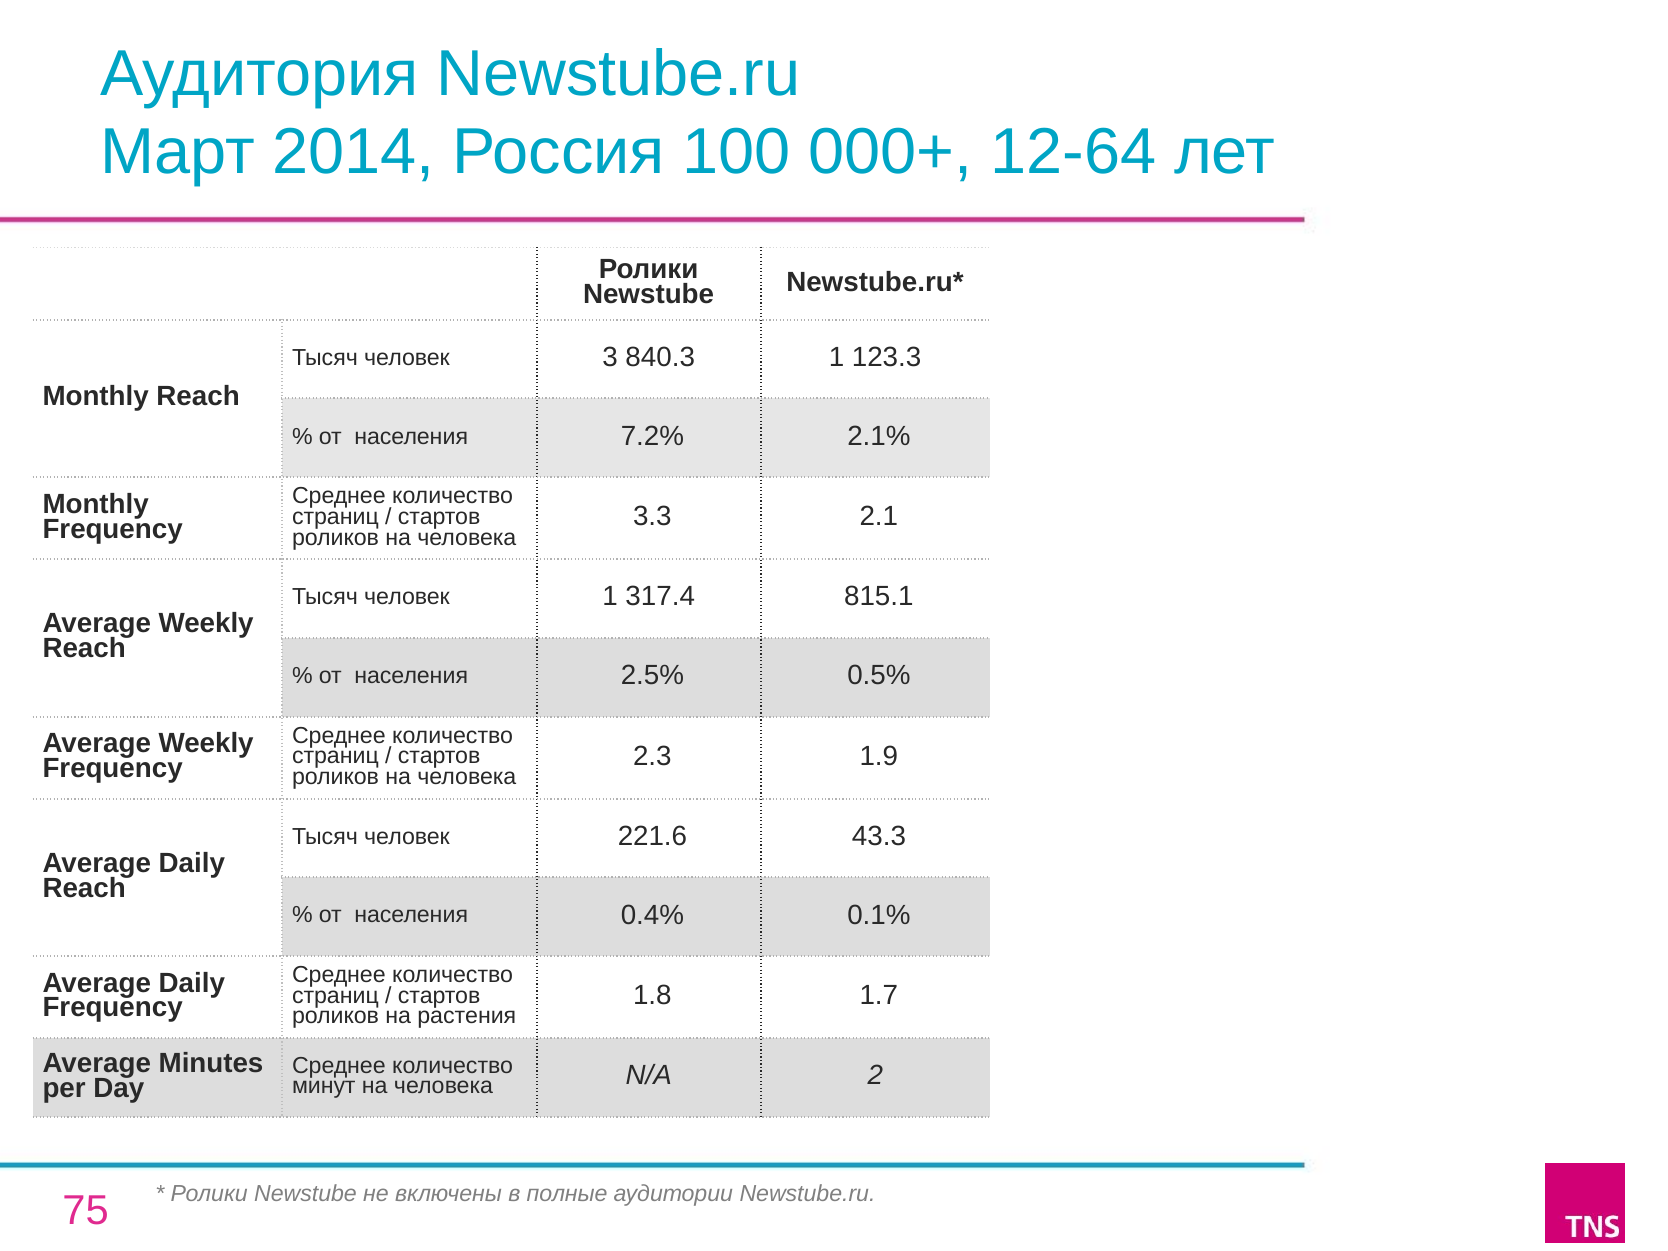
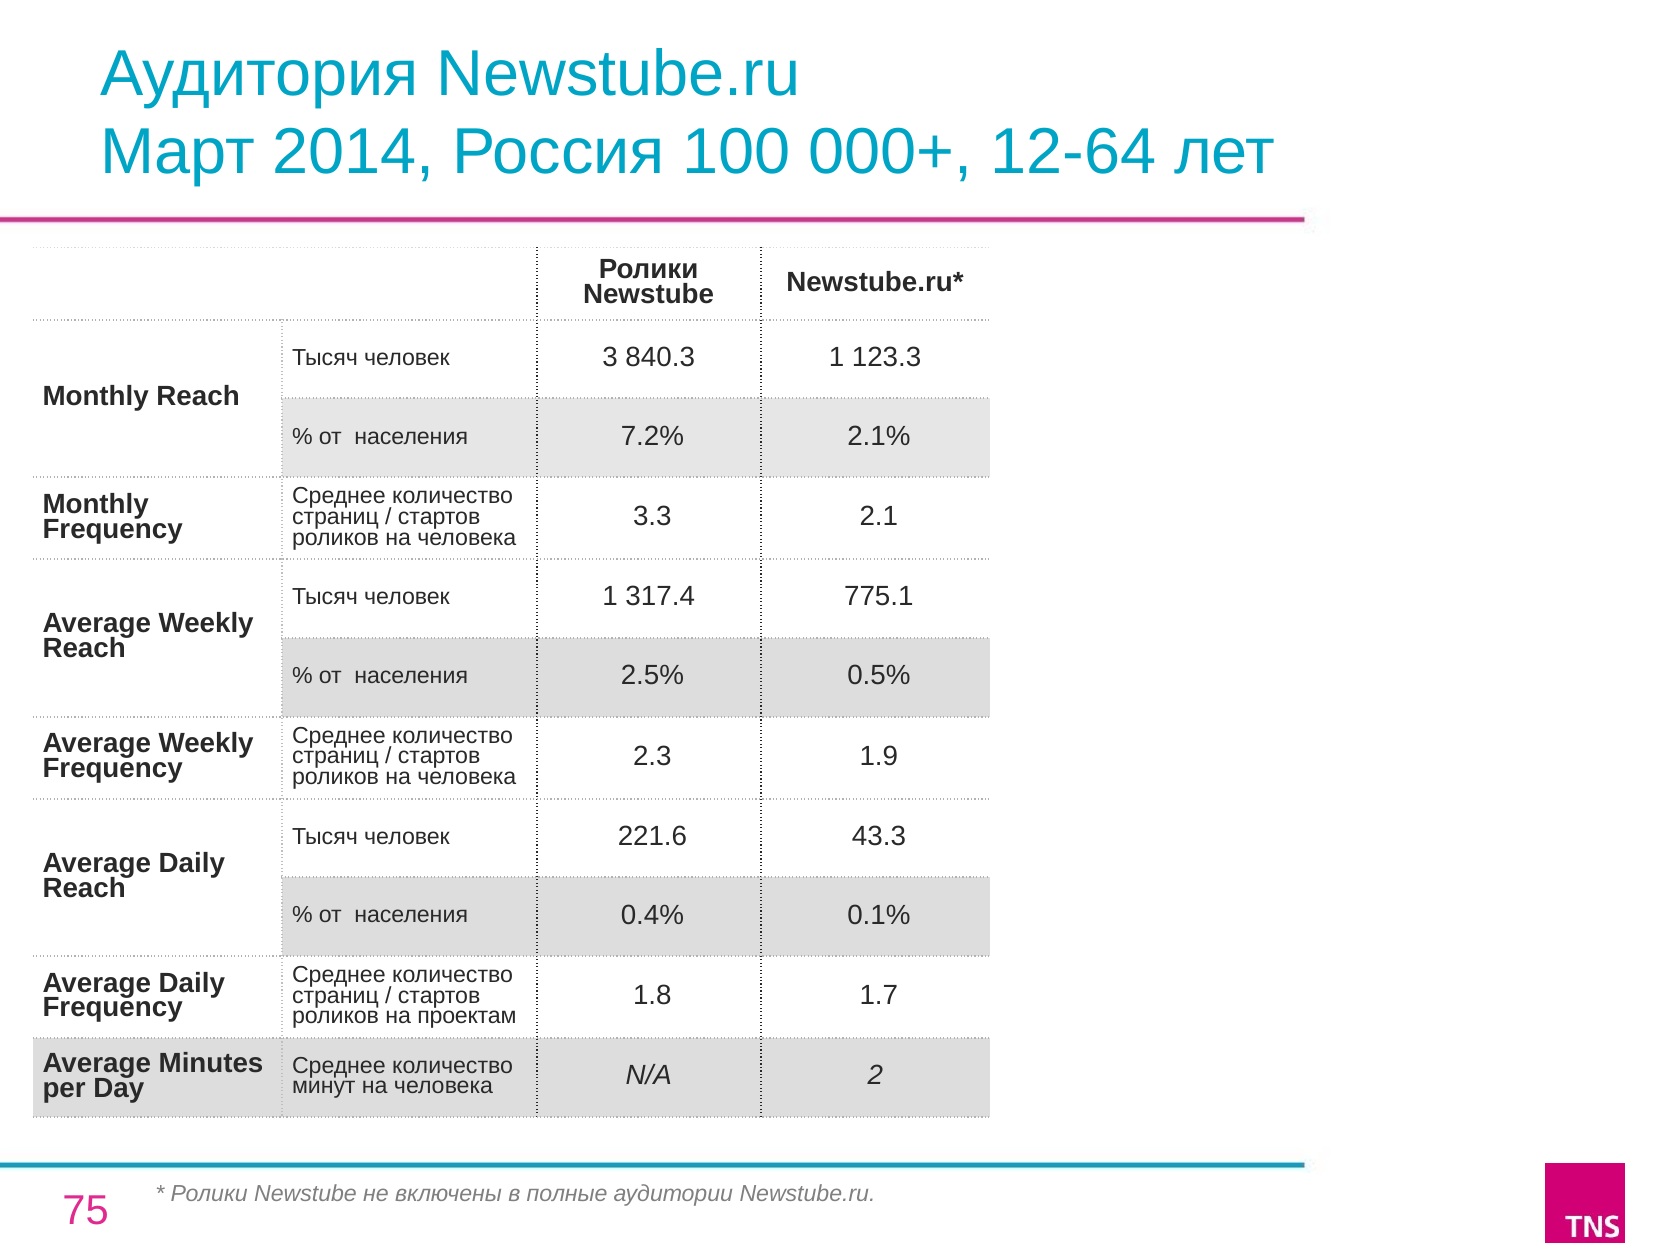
815.1: 815.1 -> 775.1 (879, 597)
растения: растения -> проектам (467, 1016)
